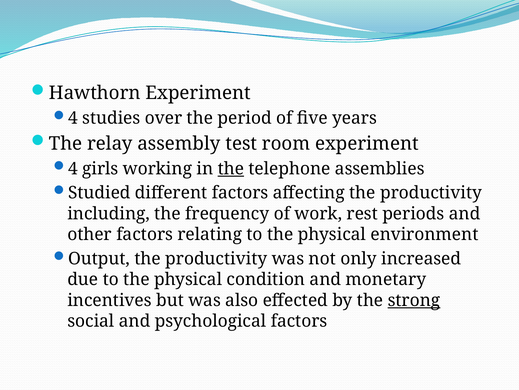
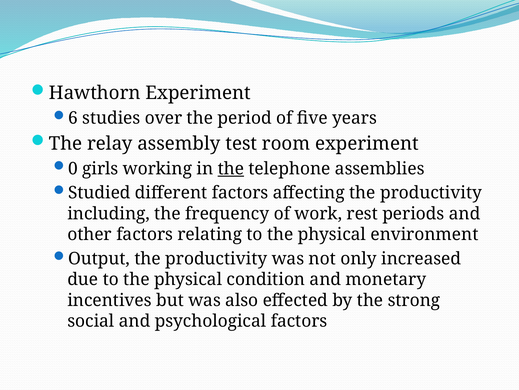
4: 4 -> 6 (73, 118)
4: 4 -> 0 (73, 168)
strong underline: present -> none (414, 300)
